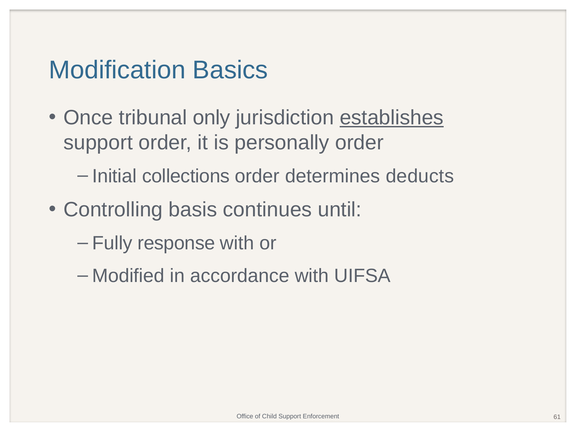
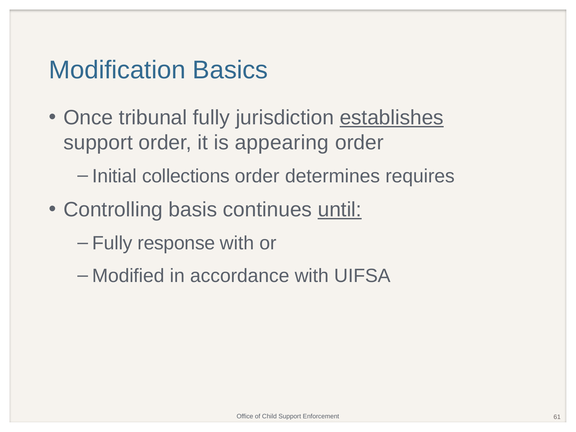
tribunal only: only -> fully (211, 118)
personally: personally -> appearing (282, 143)
deducts: deducts -> requires (420, 176)
until underline: none -> present (340, 210)
